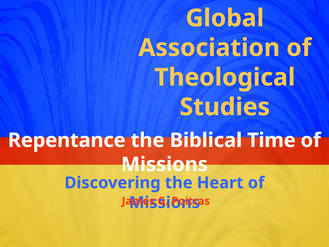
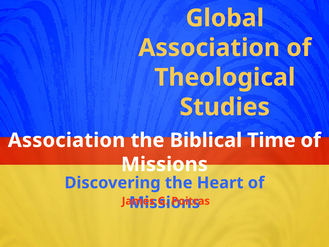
Repentance: Repentance -> Association (67, 140)
